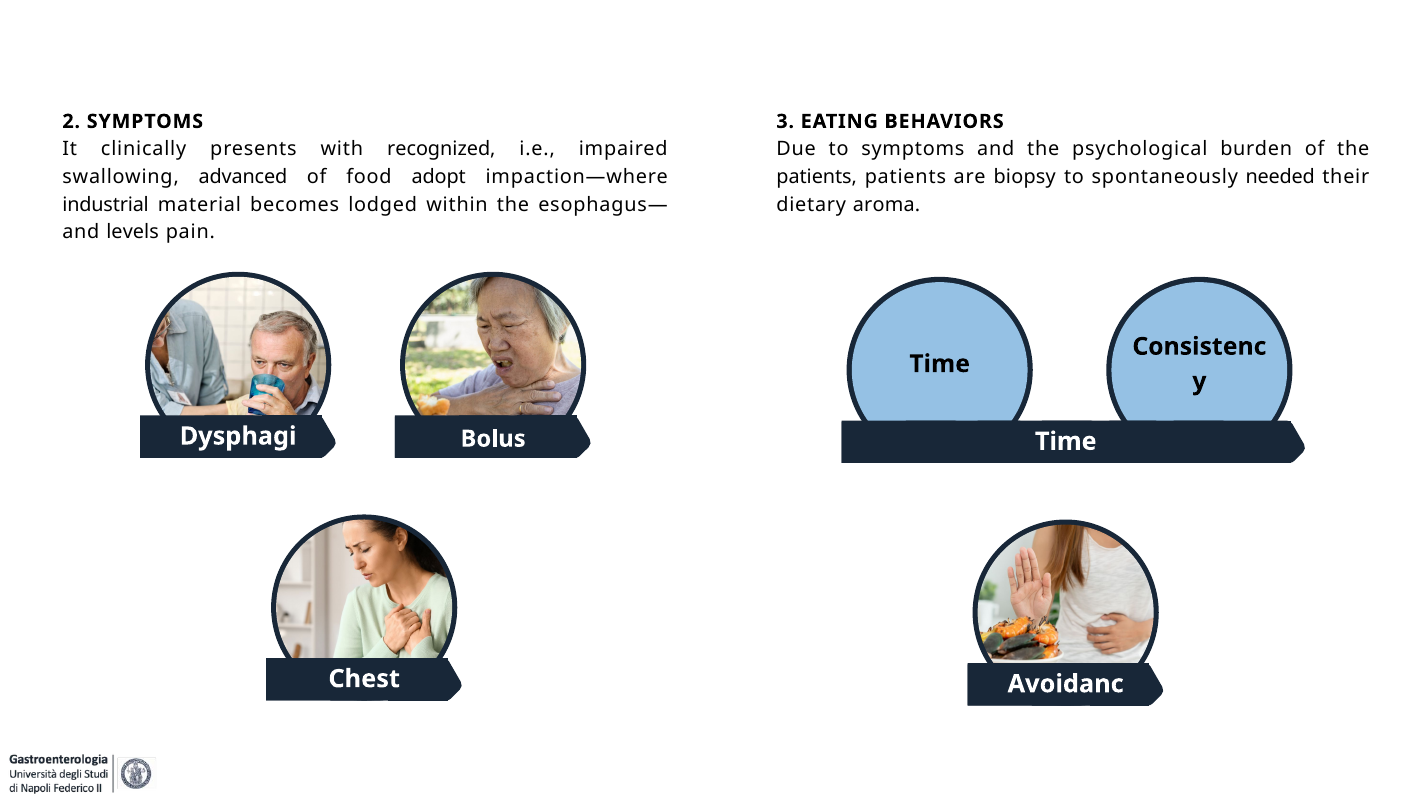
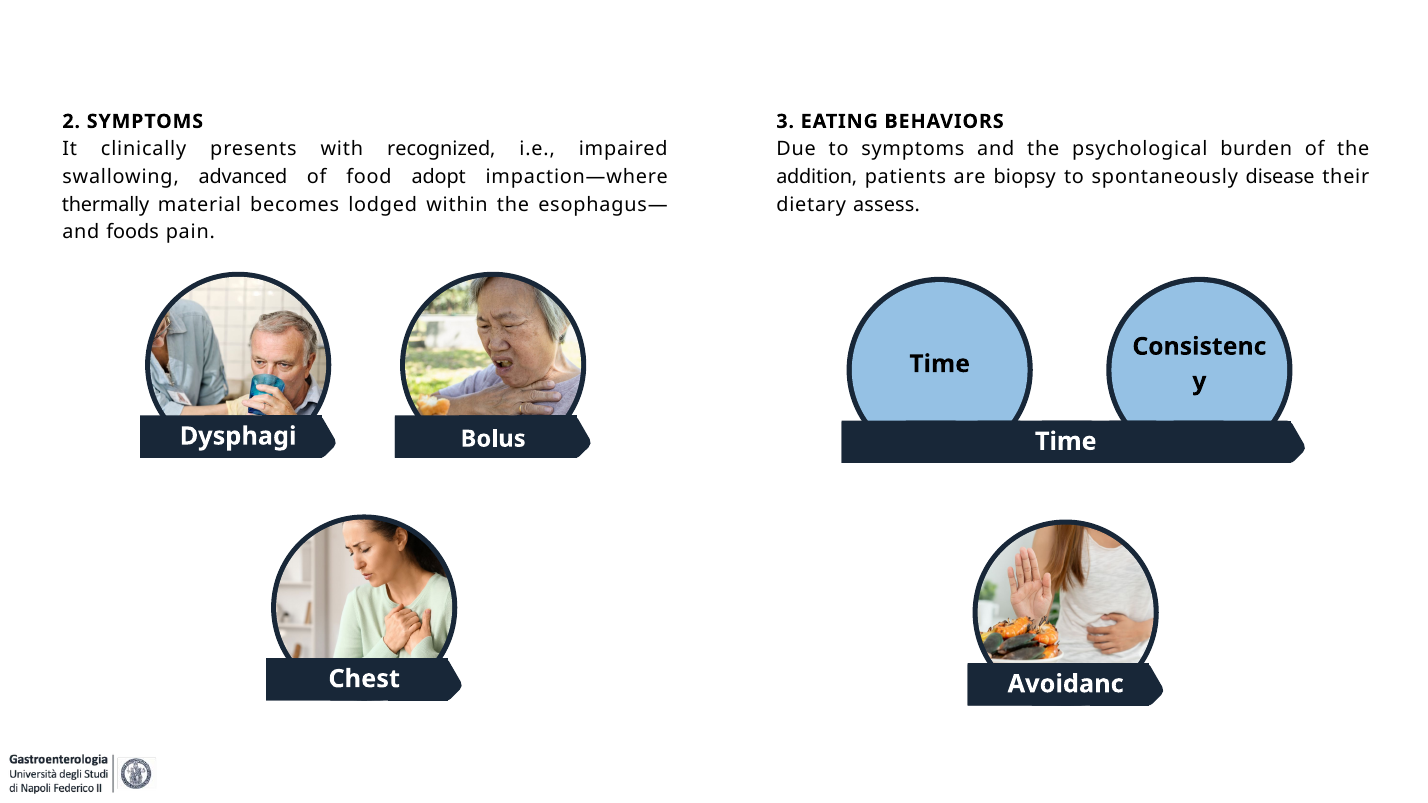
patients: patients -> addition (817, 177)
needed: needed -> disease (1280, 177)
industrial: industrial -> thermally (106, 205)
aroma: aroma -> assess (887, 205)
levels: levels -> foods (133, 232)
